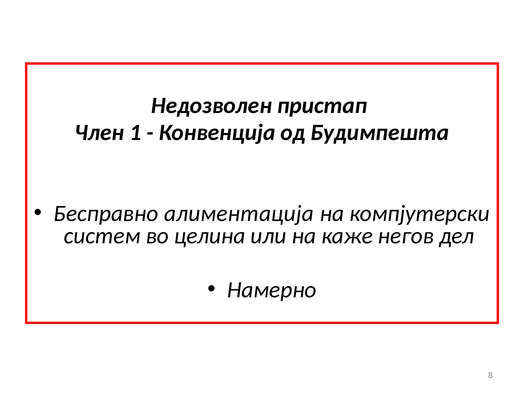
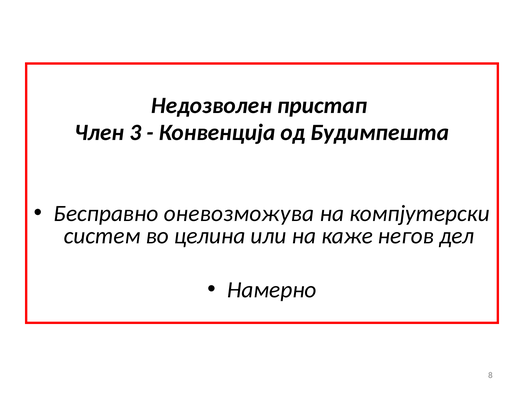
1: 1 -> 3 (135, 132)
алиментација: алиментација -> оневозможува (239, 214)
